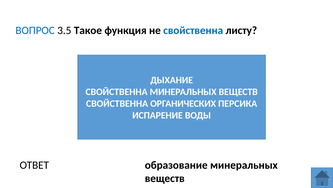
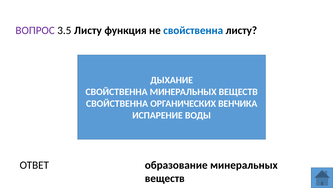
ВОПРОС colour: blue -> purple (35, 30)
3.5 Такое: Такое -> Листу (88, 30)
ПЕРСИКА: ПЕРСИКА -> ВЕНЧИКА (238, 103)
